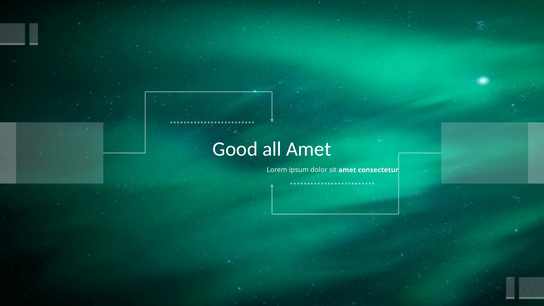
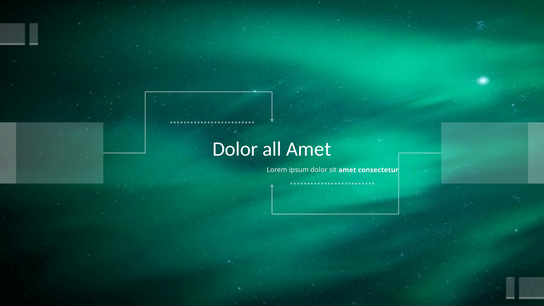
Good: Good -> Dolor (235, 149)
